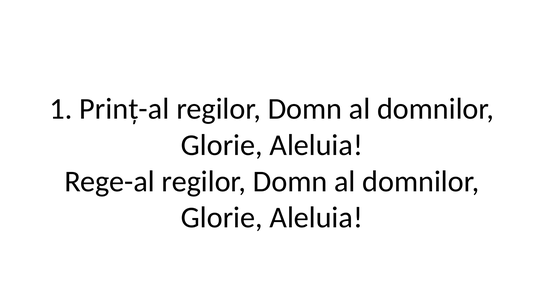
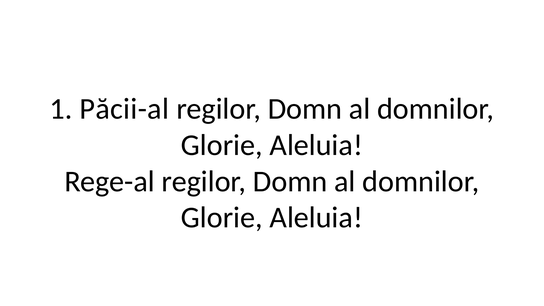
Prinț-al: Prinț-al -> Păcii-al (124, 109)
